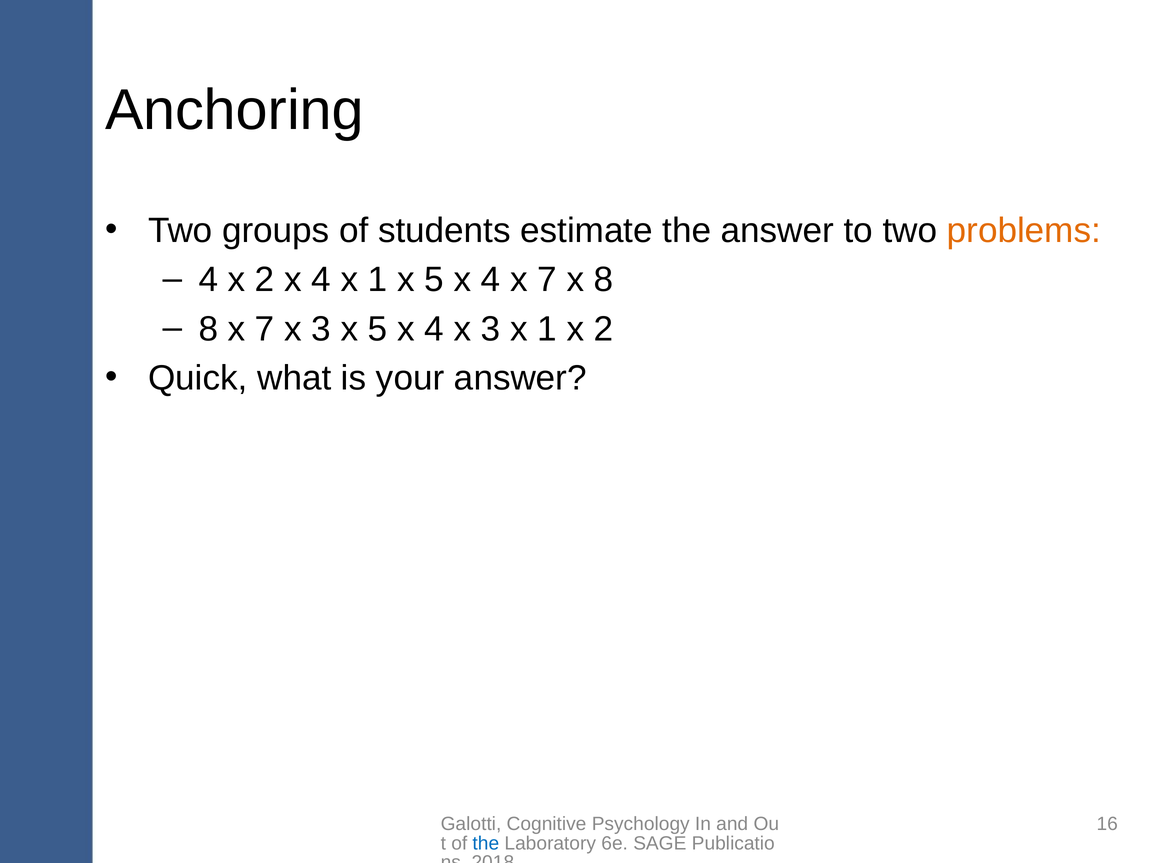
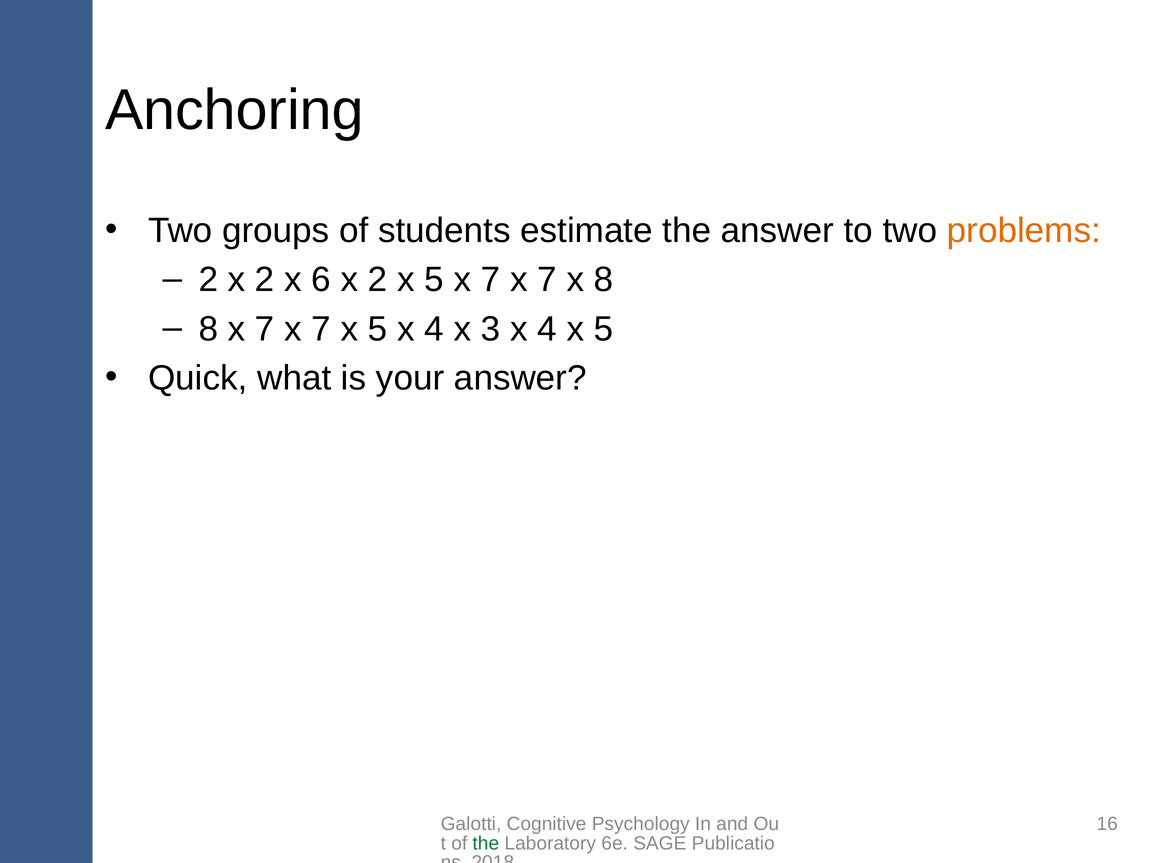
4: 4 -> 2 (208, 280)
2 x 4: 4 -> 6 (321, 280)
1: 1 -> 2 (378, 280)
4: 4 -> 7 (491, 280)
3: 3 -> 7 (321, 329)
3 x 1: 1 -> 4 (547, 329)
2: 2 -> 5 (604, 329)
the colour: blue -> green (486, 844)
